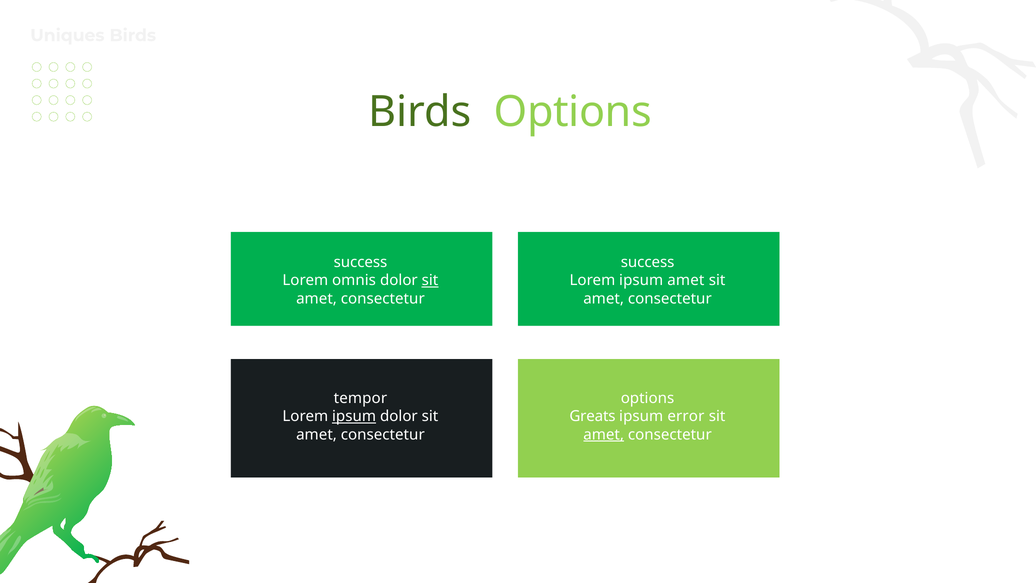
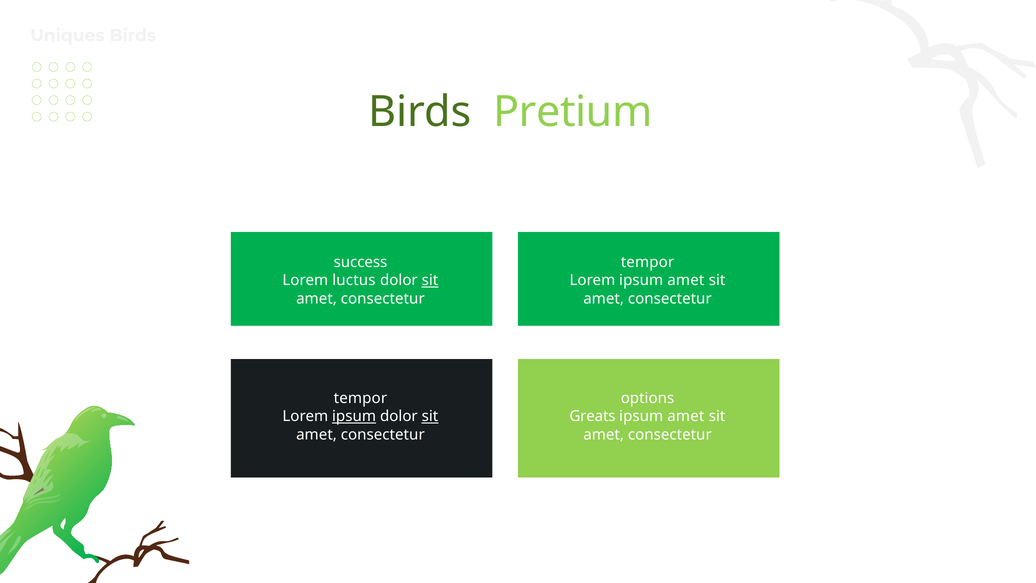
Birds Options: Options -> Pretium (573, 112)
success: success -> tempor (647, 262)
omnis: omnis -> luctus (354, 280)
sit underline: none -> present (430, 416)
error: error -> amet (686, 416)
amet underline: present -> none (604, 434)
